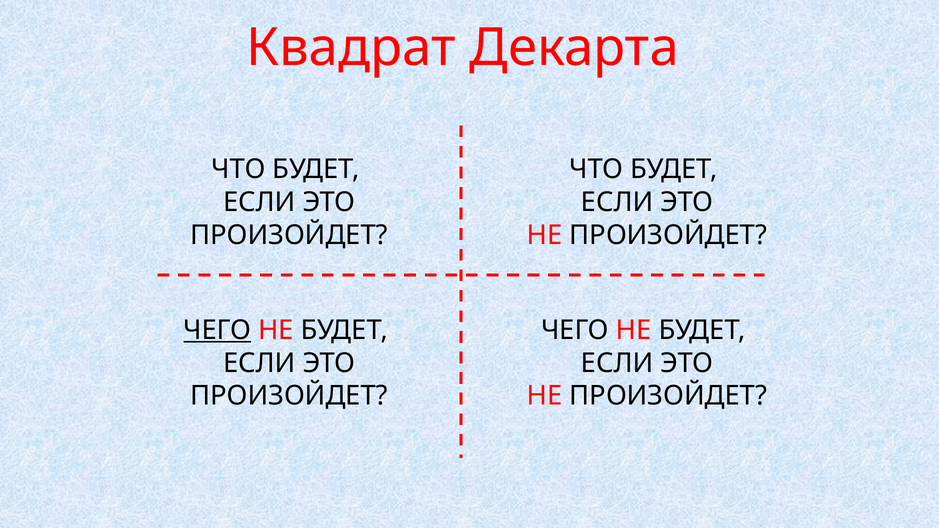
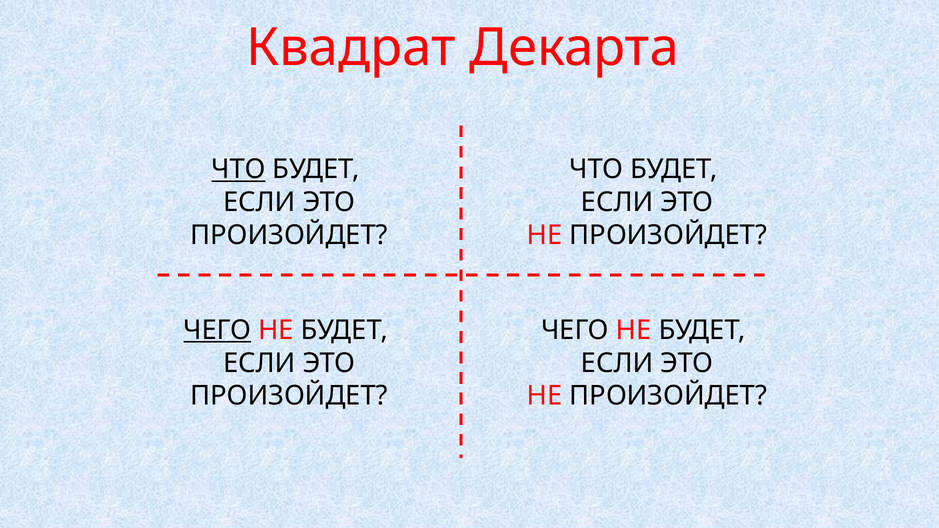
ЧТО underline: none -> present (239, 169)
